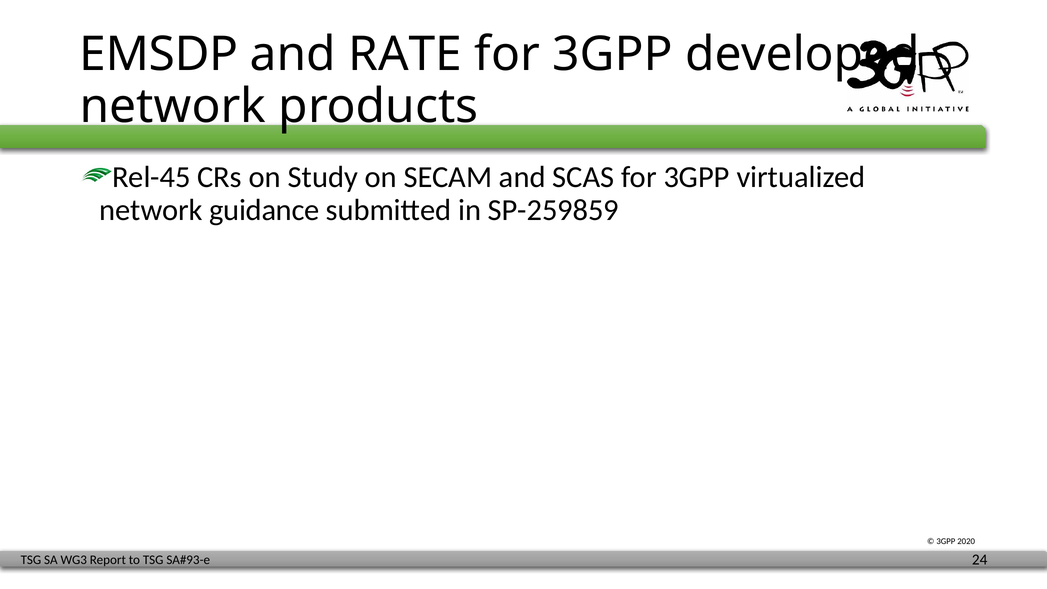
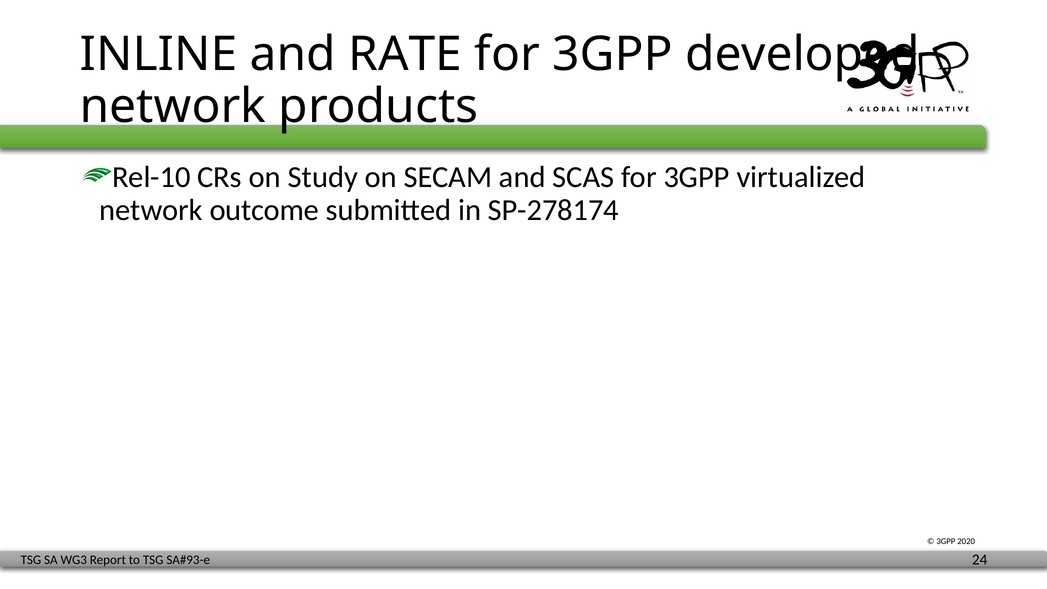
EMSDP: EMSDP -> INLINE (159, 54)
Rel-45: Rel-45 -> Rel-10 (151, 177)
guidance: guidance -> outcome (264, 210)
SP-259859: SP-259859 -> SP-278174 (553, 210)
